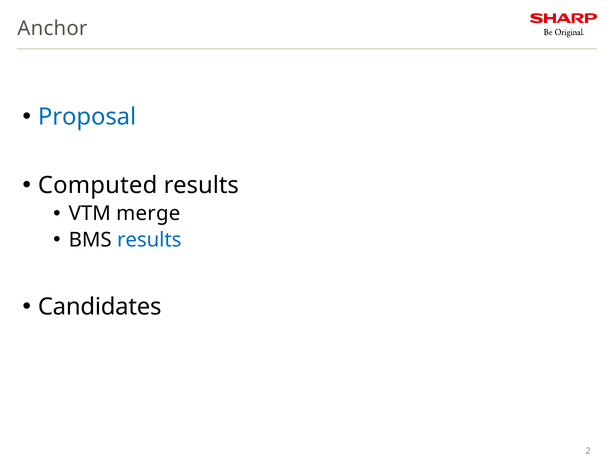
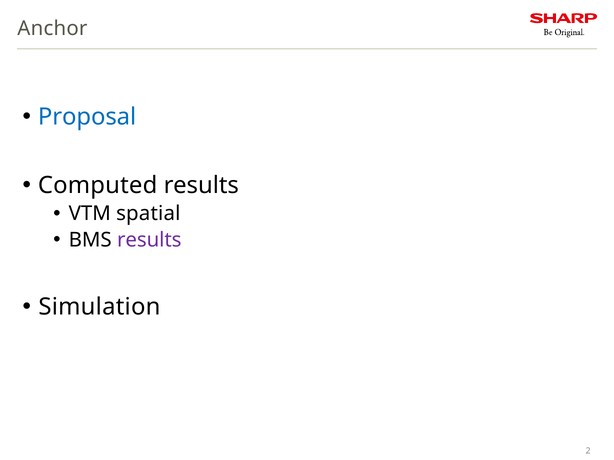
merge: merge -> spatial (148, 214)
results colour: blue -> purple (149, 240)
Candidates: Candidates -> Simulation (99, 307)
